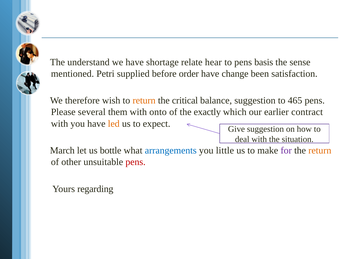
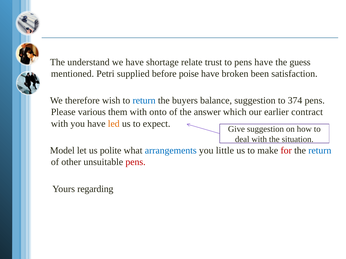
hear: hear -> trust (213, 62)
pens basis: basis -> have (264, 62)
sense: sense -> guess (300, 62)
order: order -> poise (189, 74)
change: change -> broken (235, 74)
return colour: orange -> blue (144, 101)
critical: critical -> buyers (185, 101)
465: 465 -> 374 (295, 101)
several: several -> various (92, 112)
exactly: exactly -> answer (207, 112)
March: March -> Model (62, 151)
bottle: bottle -> polite (111, 151)
for colour: purple -> red (286, 151)
return colour: orange -> blue (320, 151)
